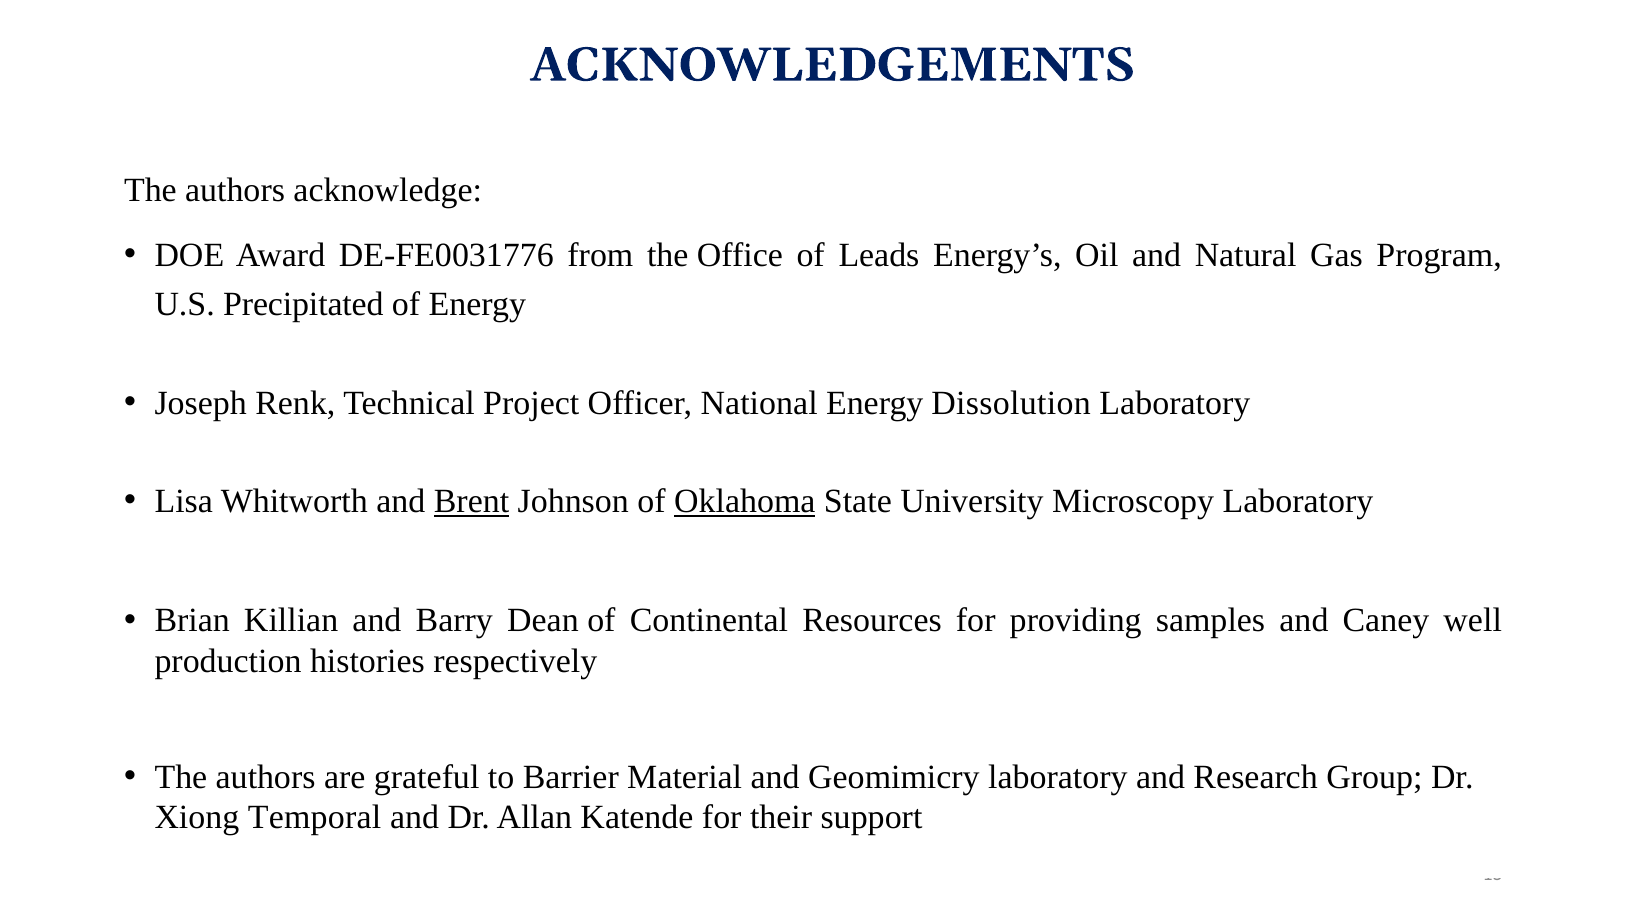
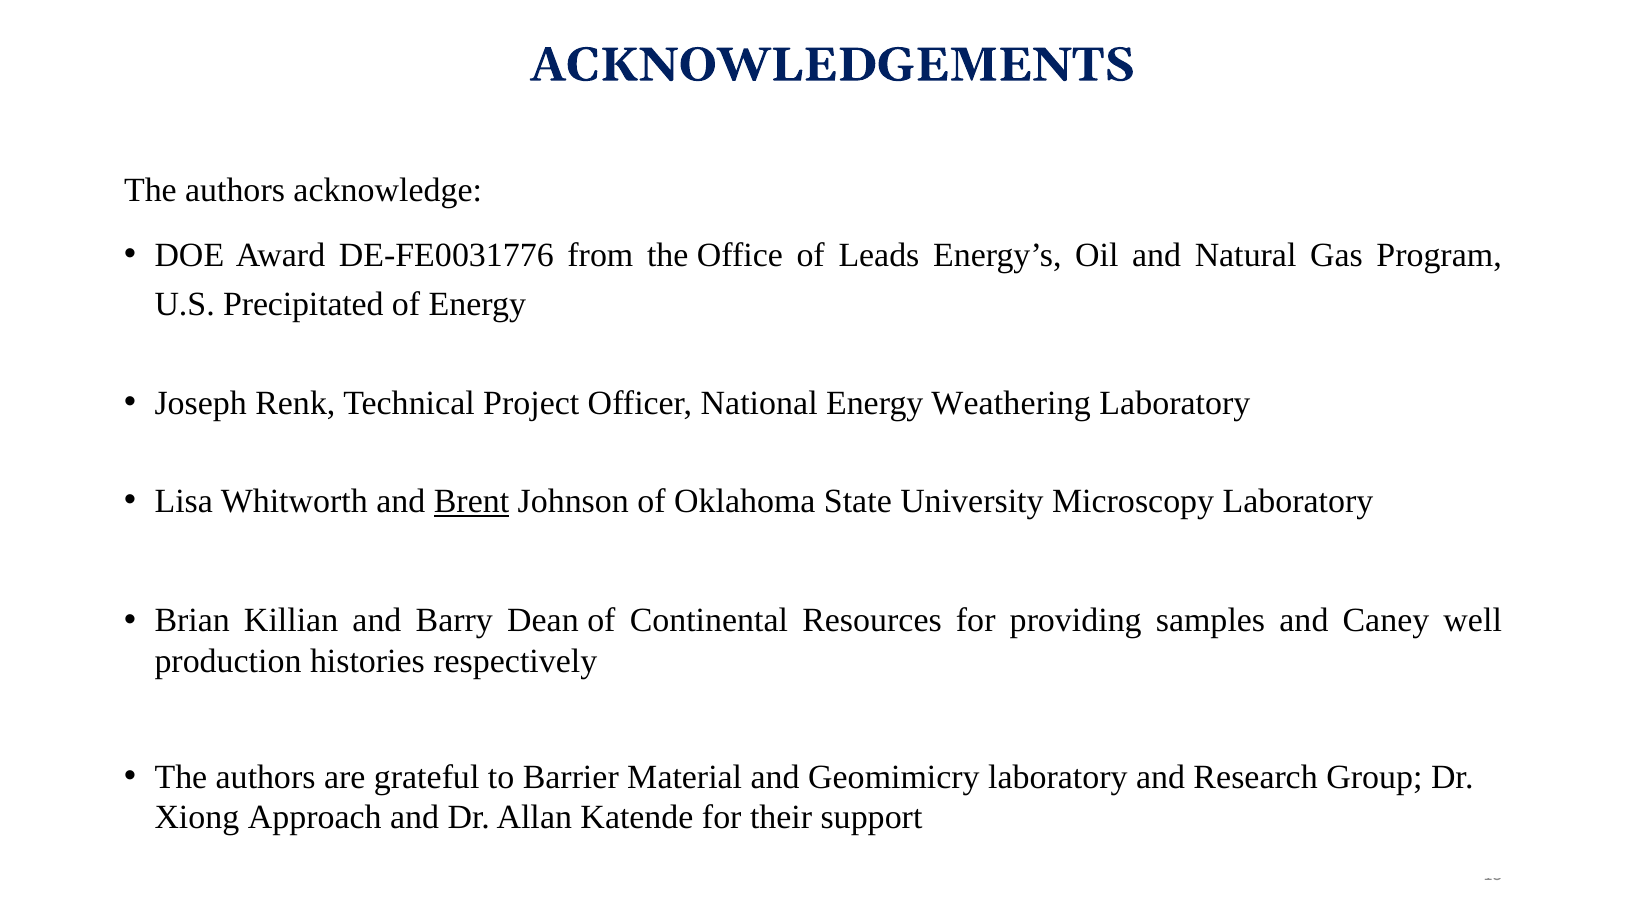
Dissolution: Dissolution -> Weathering (1011, 403)
Oklahoma underline: present -> none (745, 501)
Temporal: Temporal -> Approach (315, 818)
